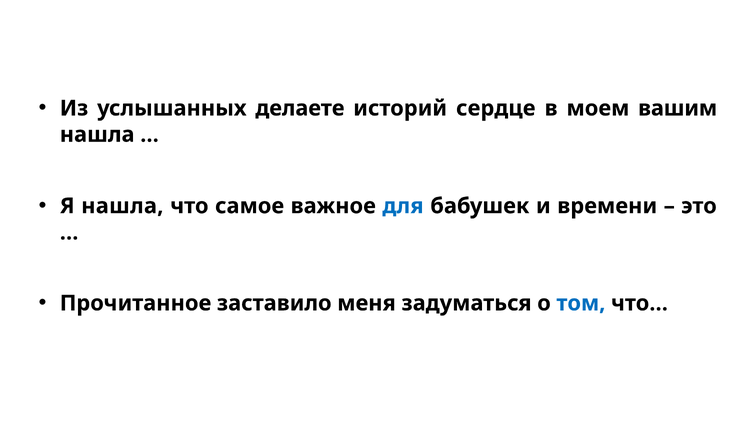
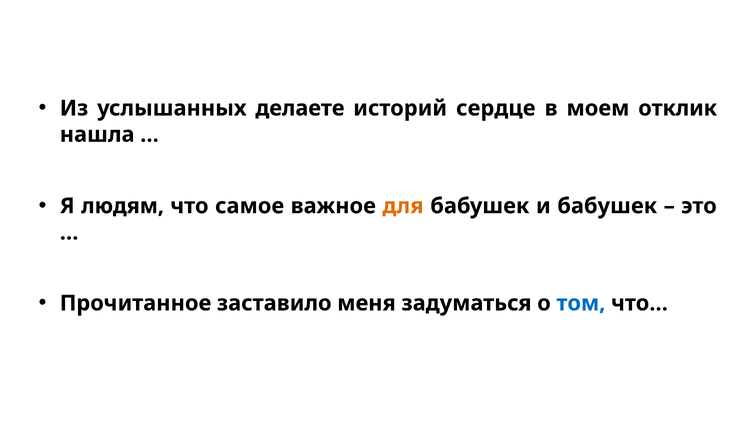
вашим: вашим -> отклик (678, 108)
Я нашла: нашла -> людям (123, 206)
для colour: blue -> orange (403, 206)
и времени: времени -> бабушек (607, 206)
